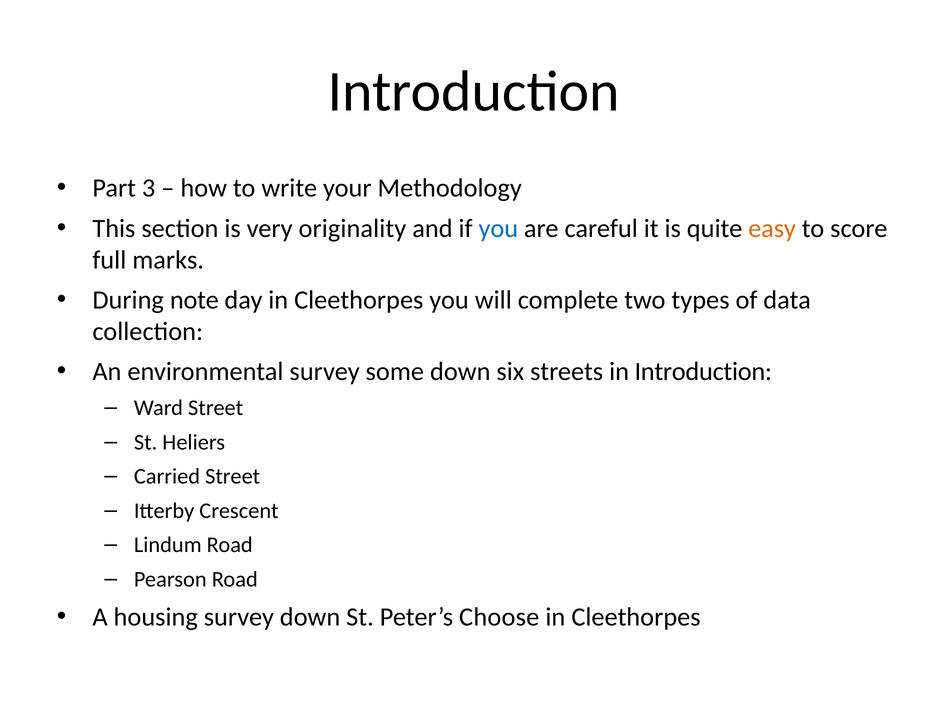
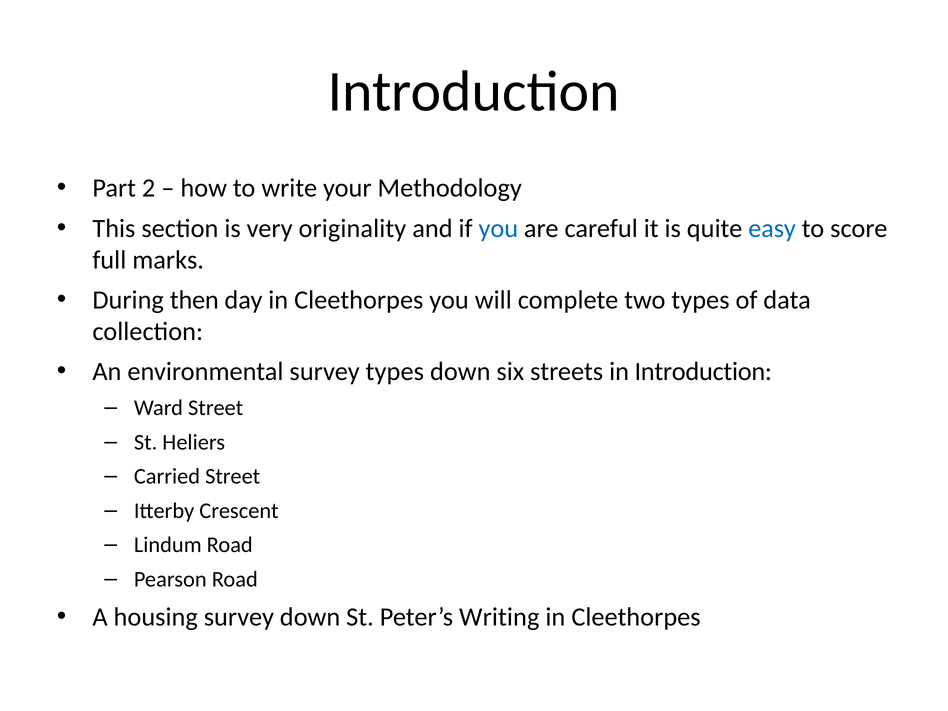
3: 3 -> 2 (149, 188)
easy colour: orange -> blue (772, 228)
note: note -> then (194, 300)
survey some: some -> types (395, 372)
Choose: Choose -> Writing (499, 617)
